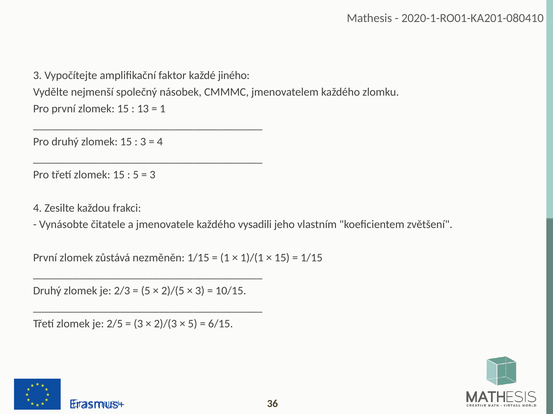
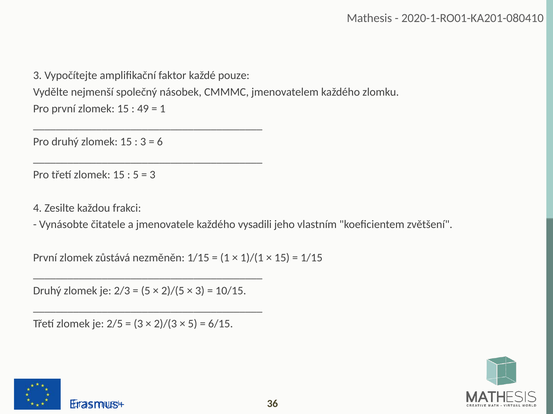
jiného: jiného -> pouze (234, 76)
13: 13 -> 49 (143, 109)
4: 4 -> 6 (160, 142)
